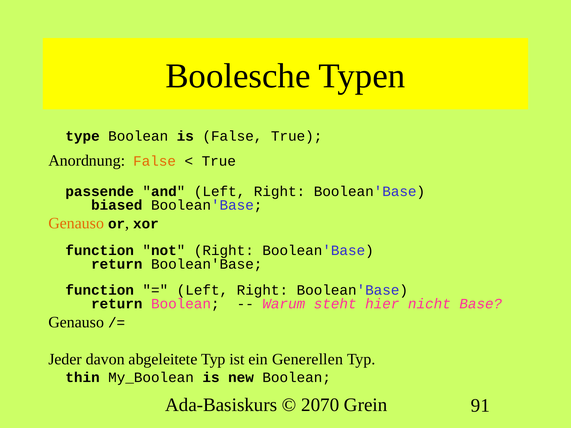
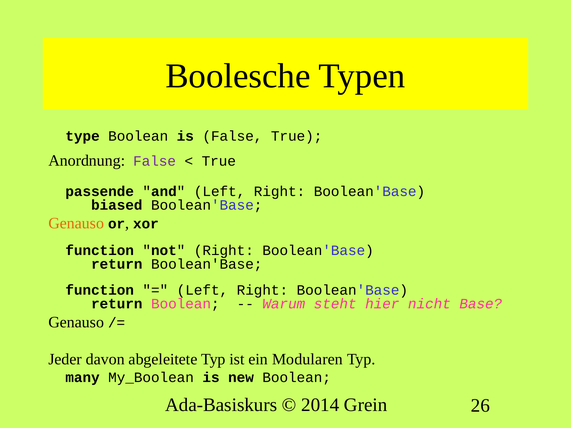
False colour: orange -> purple (155, 161)
Generellen: Generellen -> Modularen (307, 359)
thin: thin -> many (83, 378)
2070: 2070 -> 2014 (320, 405)
91: 91 -> 26 (480, 406)
